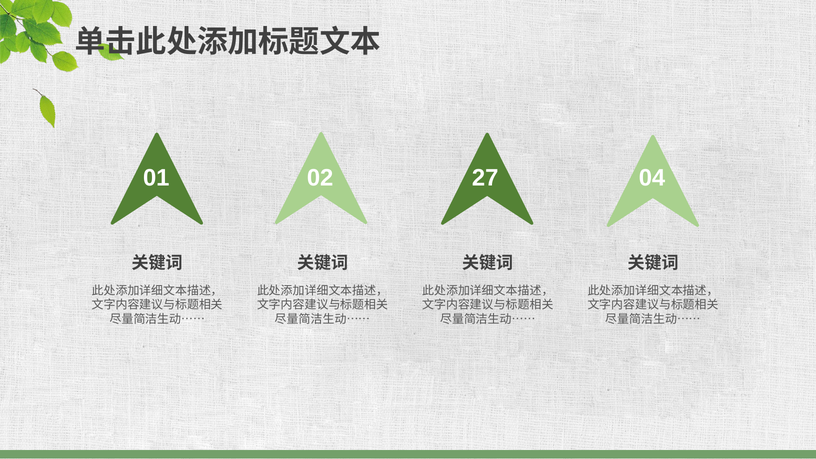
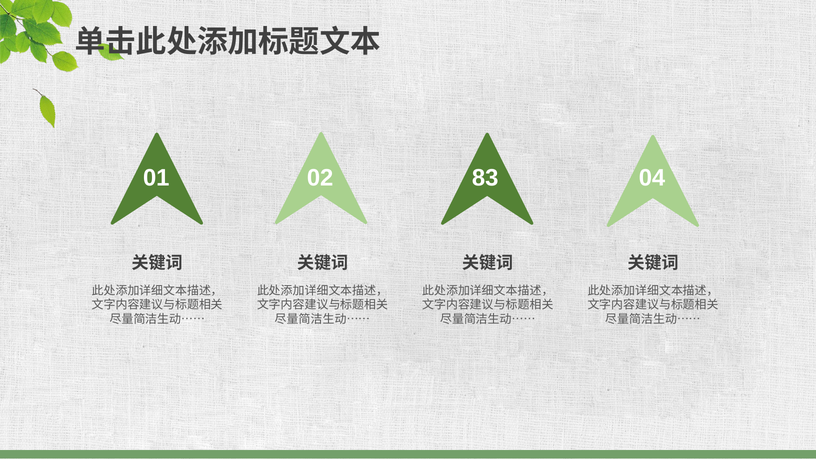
27: 27 -> 83 (485, 178)
